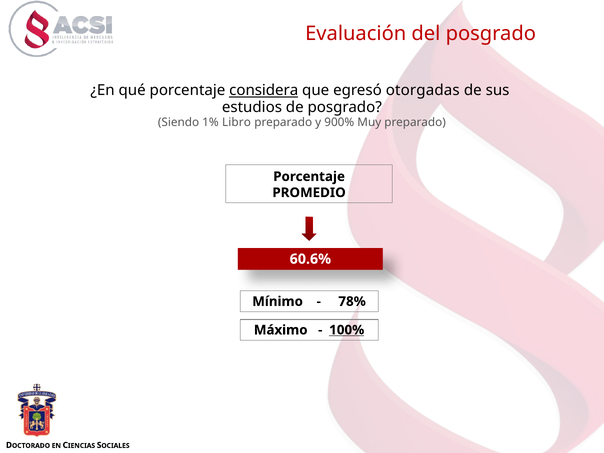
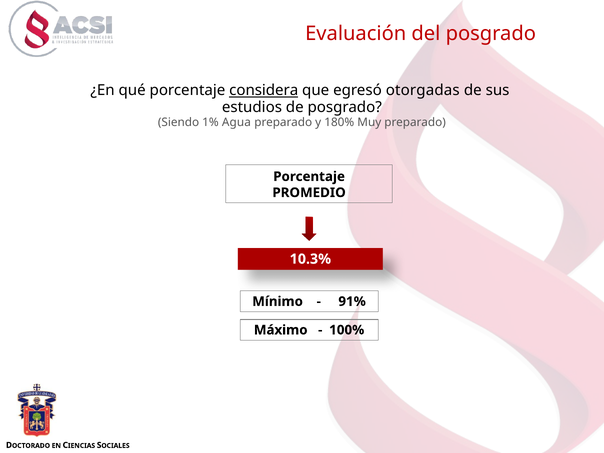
Libro: Libro -> Agua (236, 122)
900%: 900% -> 180% (339, 122)
60.6%: 60.6% -> 10.3% (310, 259)
78%: 78% -> 91% (352, 301)
100% underline: present -> none (347, 330)
